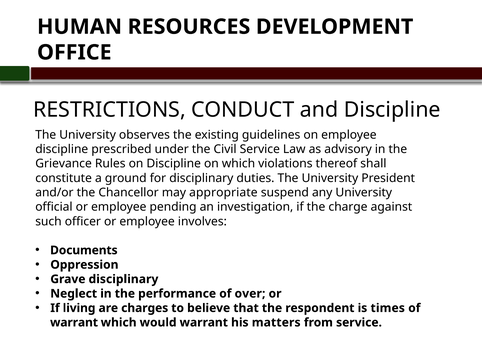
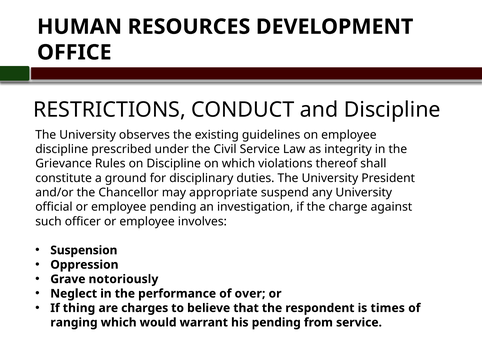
advisory: advisory -> integrity (348, 149)
Documents: Documents -> Suspension (84, 251)
Grave disciplinary: disciplinary -> notoriously (123, 280)
living: living -> thing (79, 308)
warrant: warrant -> ranging (74, 323)
his matters: matters -> pending (276, 323)
